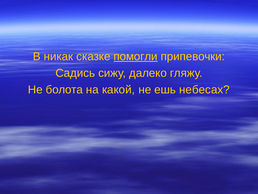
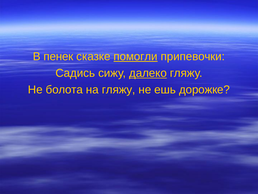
никак: никак -> пенек (58, 56)
далеко underline: none -> present (148, 73)
на какой: какой -> гляжу (119, 90)
небесах: небесах -> дорожке (204, 90)
